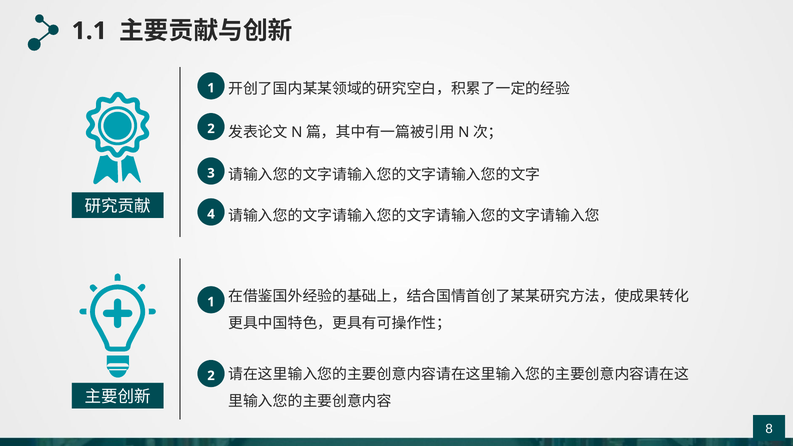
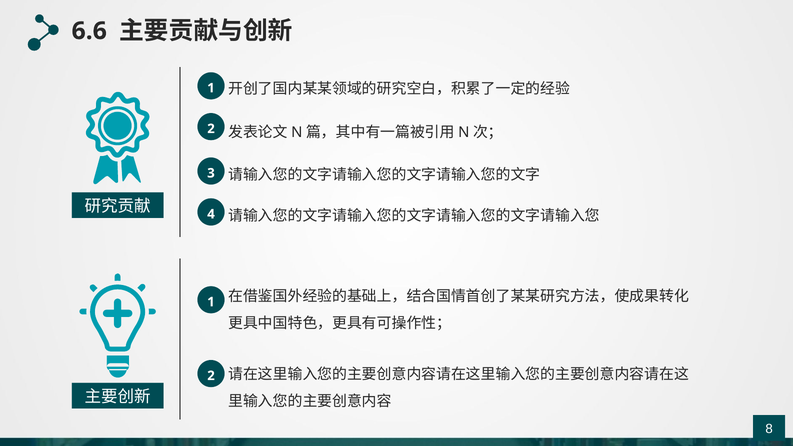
1.1: 1.1 -> 6.6 (89, 31)
